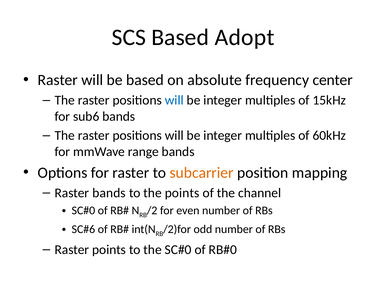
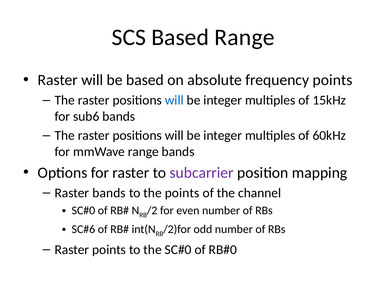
Based Adopt: Adopt -> Range (245, 37)
frequency center: center -> points (333, 80)
subcarrier colour: orange -> purple (202, 173)
